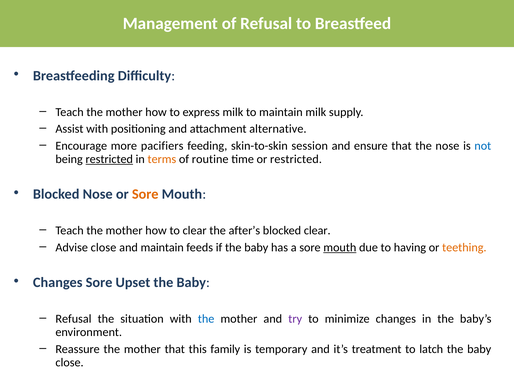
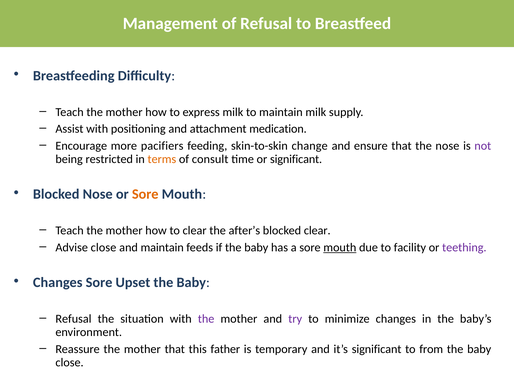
alternative: alternative -> medication (278, 129)
session: session -> change (310, 146)
not colour: blue -> purple (483, 146)
restricted underline: present -> none (109, 159)
routine: routine -> consult (210, 159)
or restricted: restricted -> significant (296, 159)
having: having -> facility (410, 248)
teething colour: orange -> purple (464, 248)
the colour: blue -> purple (206, 319)
family: family -> father (225, 350)
it’s treatment: treatment -> significant (377, 350)
latch: latch -> from (431, 350)
